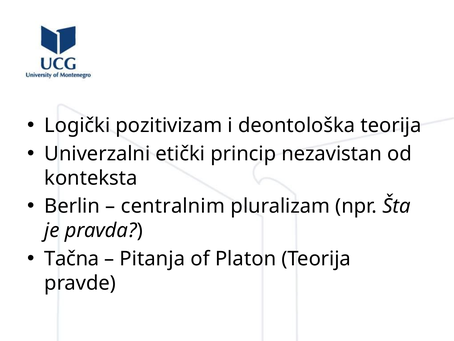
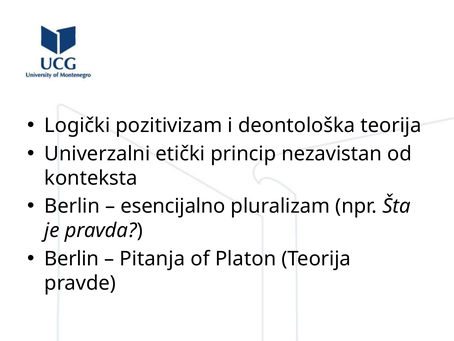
centralnim: centralnim -> esencijalno (173, 206)
Tačna: Tačna -> Berlin (72, 258)
